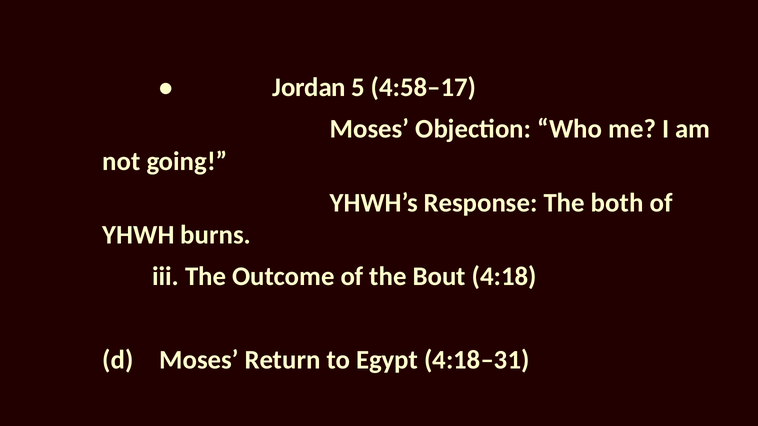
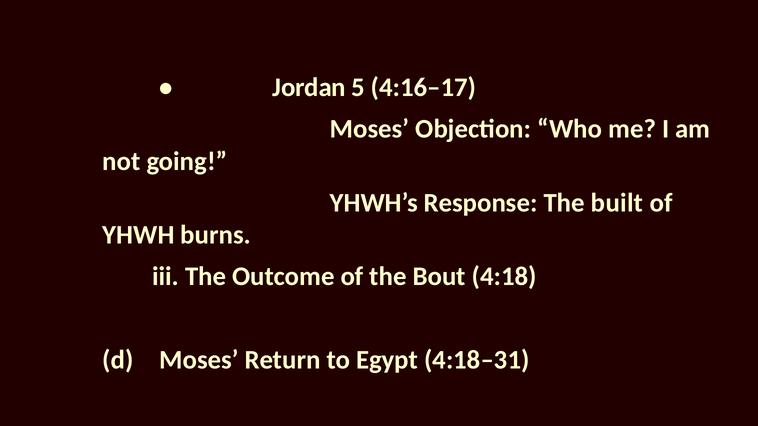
4:58–17: 4:58–17 -> 4:16–17 (423, 88)
both: both -> built (617, 203)
